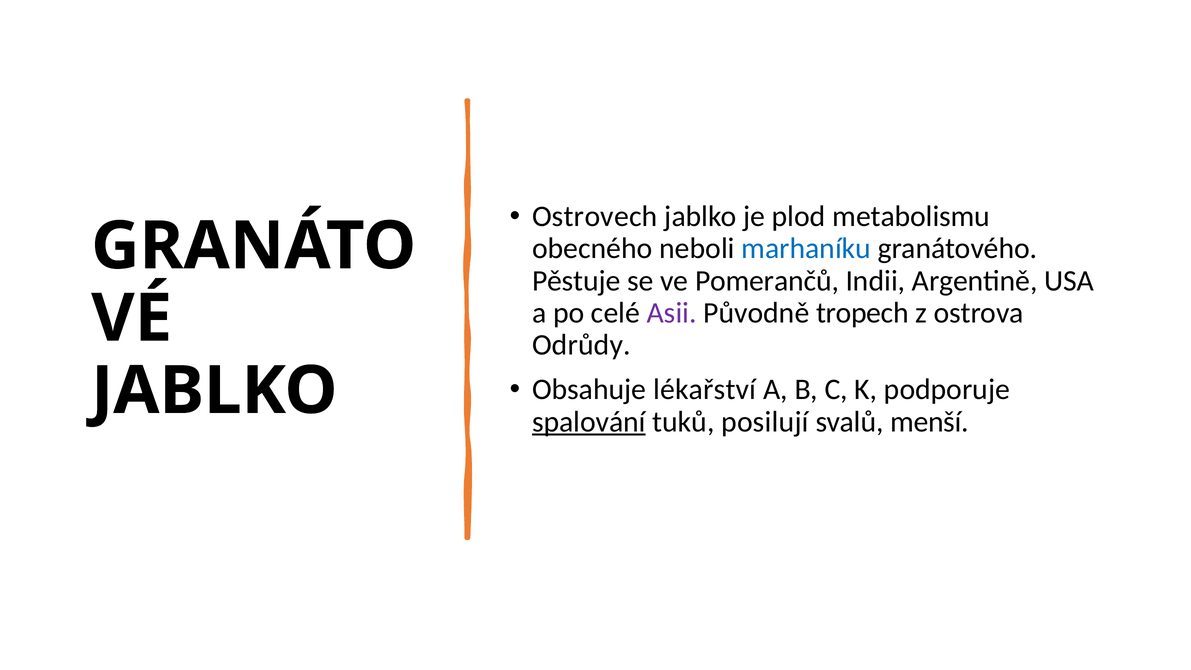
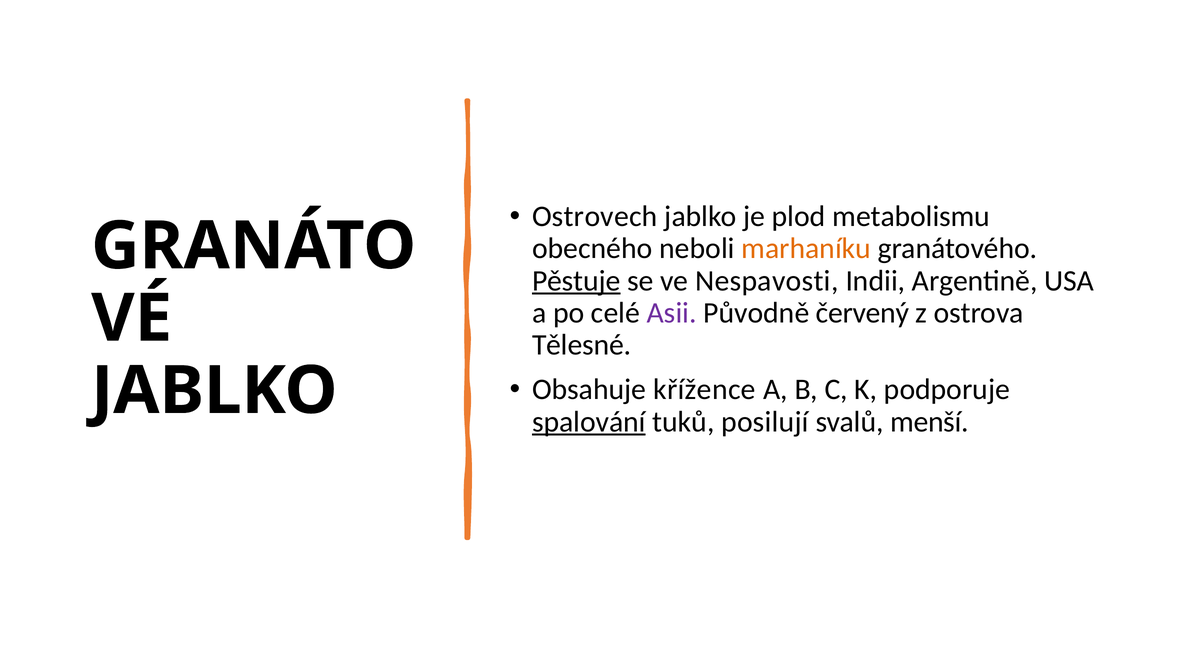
marhaníku colour: blue -> orange (806, 249)
Pěstuje underline: none -> present (576, 281)
Pomerančů: Pomerančů -> Nespavosti (767, 281)
tropech: tropech -> červený (862, 313)
Odrůdy: Odrůdy -> Tělesné (582, 345)
lékařství: lékařství -> křížence (705, 390)
